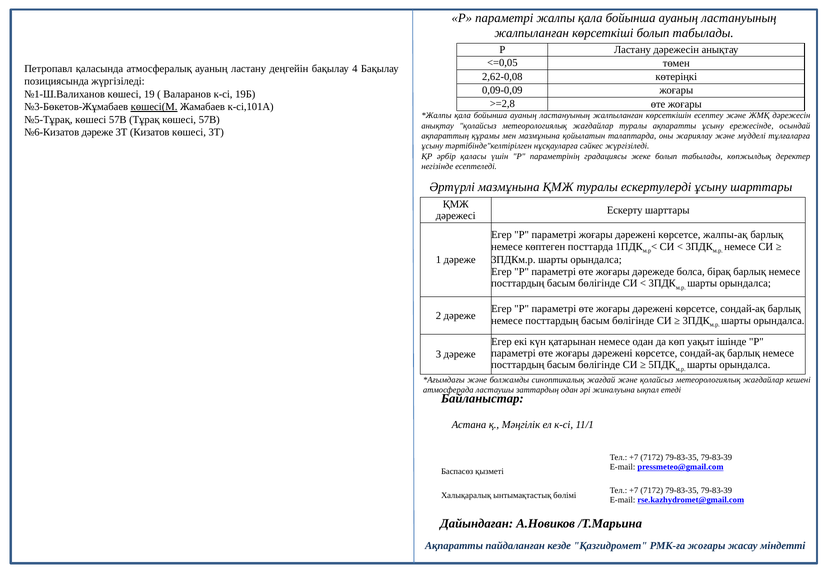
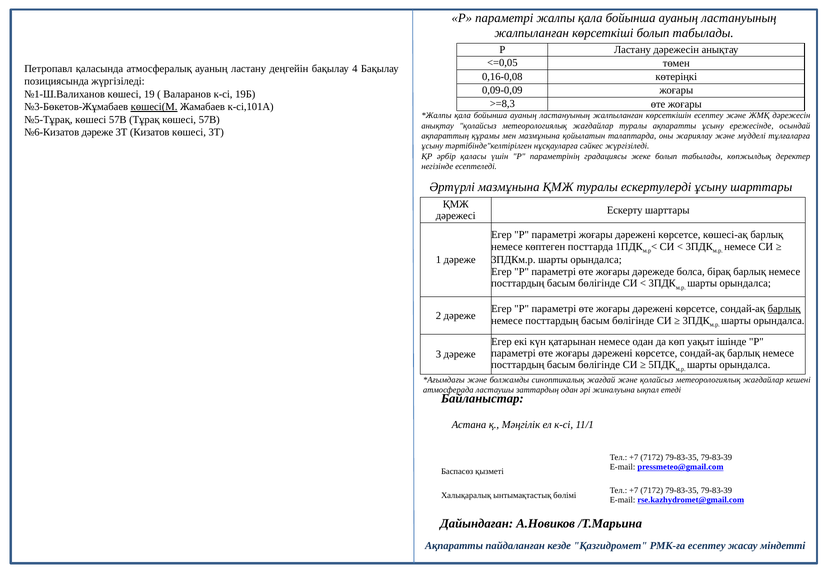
2,62-0,08: 2,62-0,08 -> 0,16-0,08 (502, 77)
>=2,8: >=2,8 -> >=8,3 (502, 104)
жалпы-ақ: жалпы-ақ -> көшесі-ақ (725, 235)
барлық underline: none -> present (784, 309)
РМК-ға жоғары: жоғары -> есептеу (707, 546)
